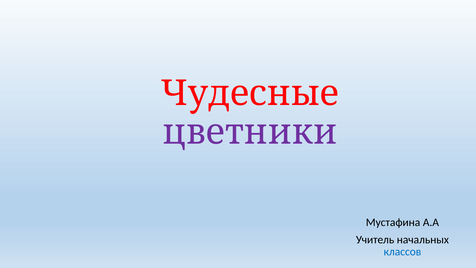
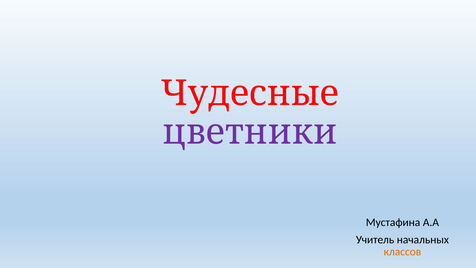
классов colour: blue -> orange (402, 252)
